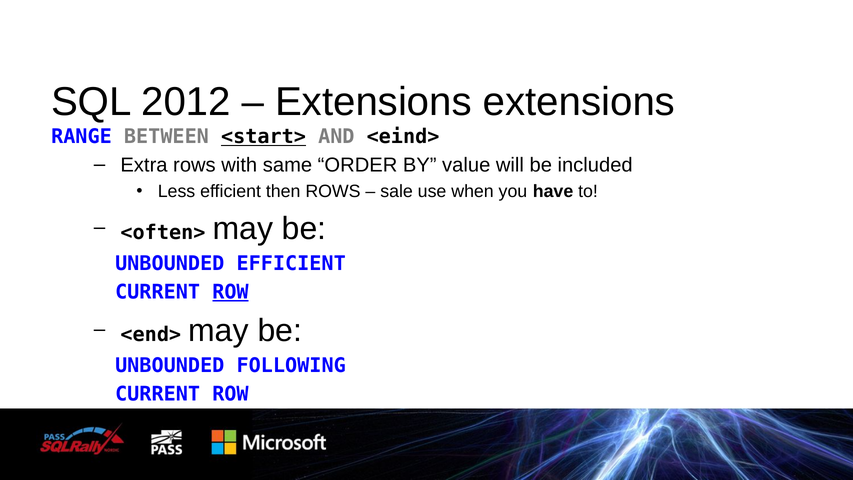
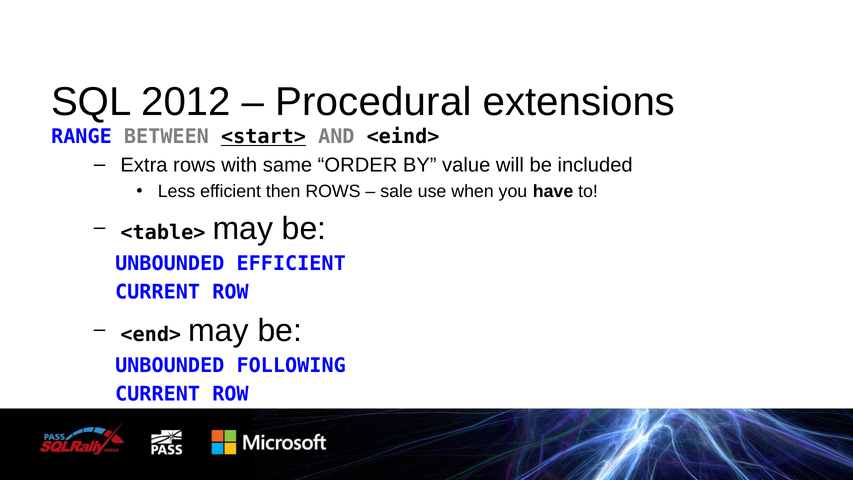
Extensions: Extensions -> Procedural (373, 102)
<often>: <often> -> <table> (163, 233)
ROW underline: present -> none (230, 292)
